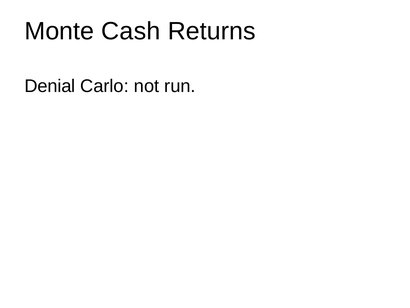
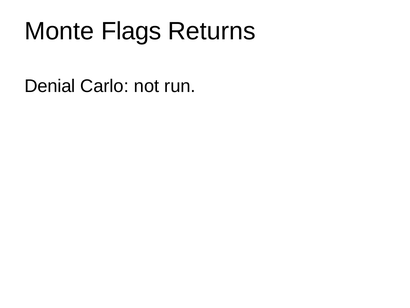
Cash: Cash -> Flags (131, 31)
